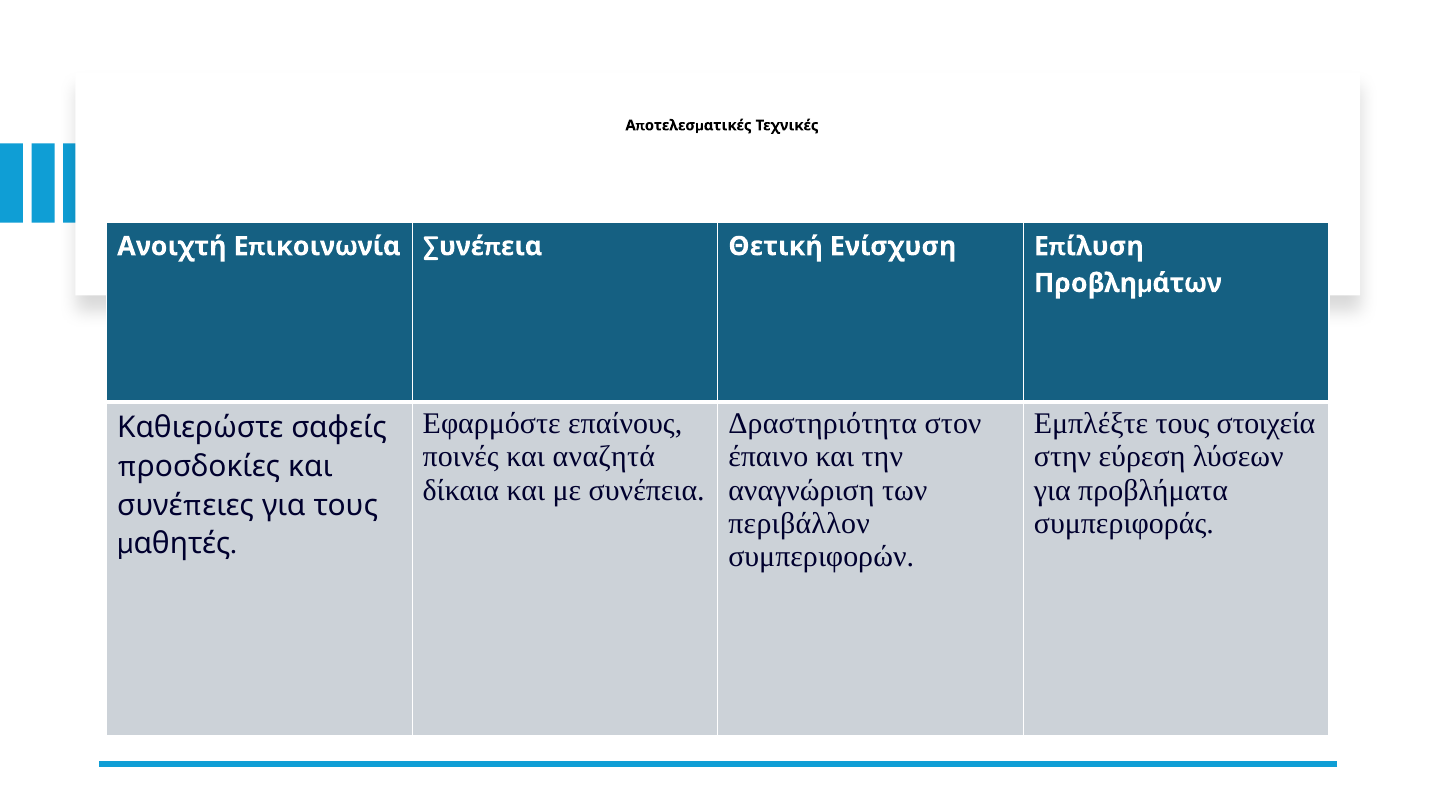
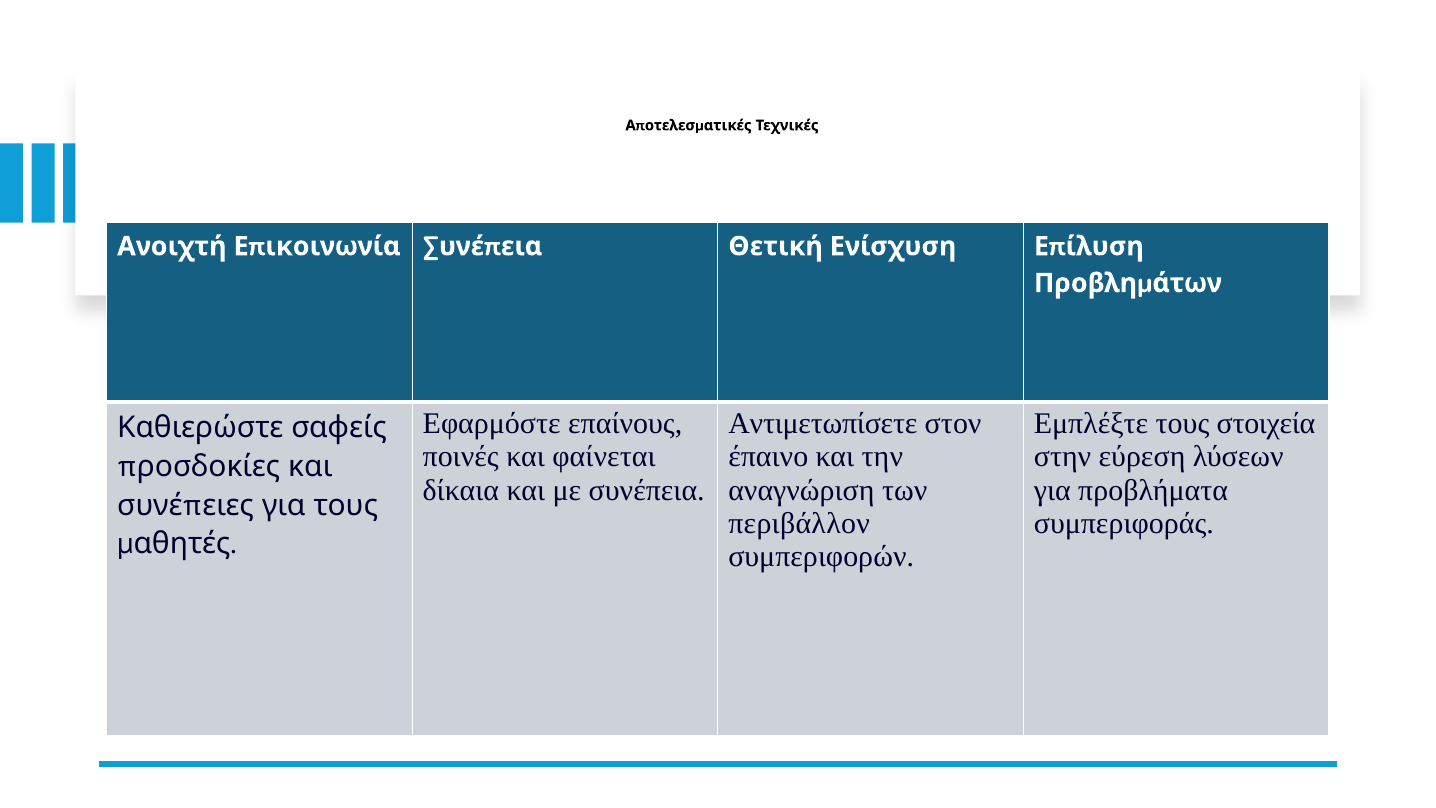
Δραστηριότητα: Δραστηριότητα -> Αντιμετωπίσετε (823, 424)
αναζητά: αναζητά -> φαίνεται (604, 457)
